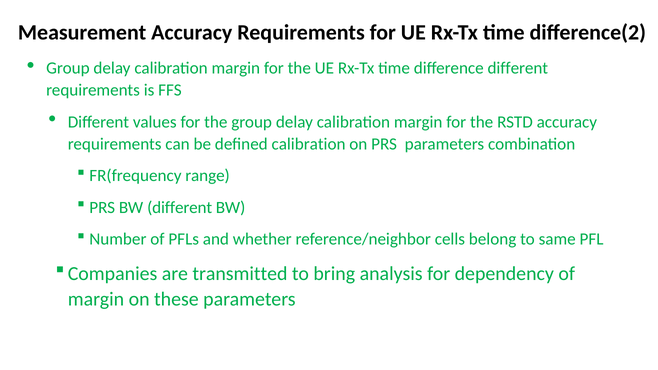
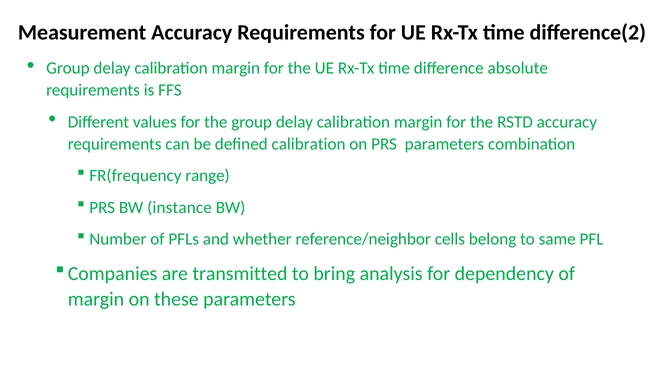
difference different: different -> absolute (518, 68)
BW different: different -> instance (180, 207)
